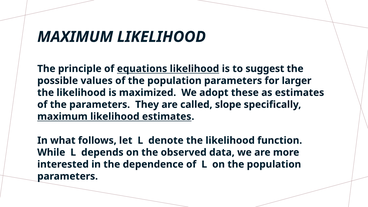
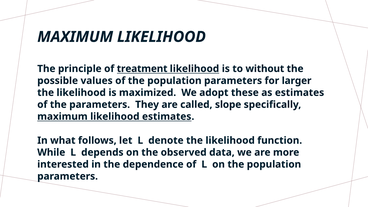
equations: equations -> treatment (142, 69)
suggest: suggest -> without (265, 69)
